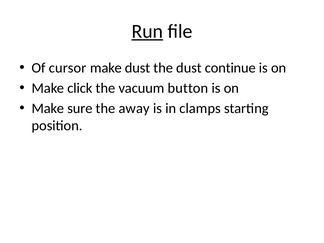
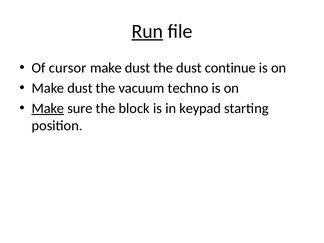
click: click -> dust (80, 88)
button: button -> techno (188, 88)
Make underline: none -> present (48, 108)
away: away -> block (134, 108)
clamps: clamps -> keypad (200, 108)
